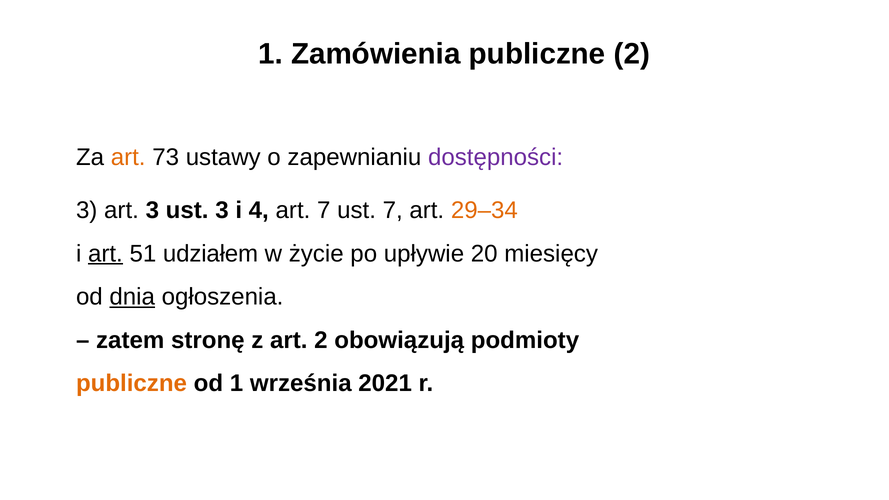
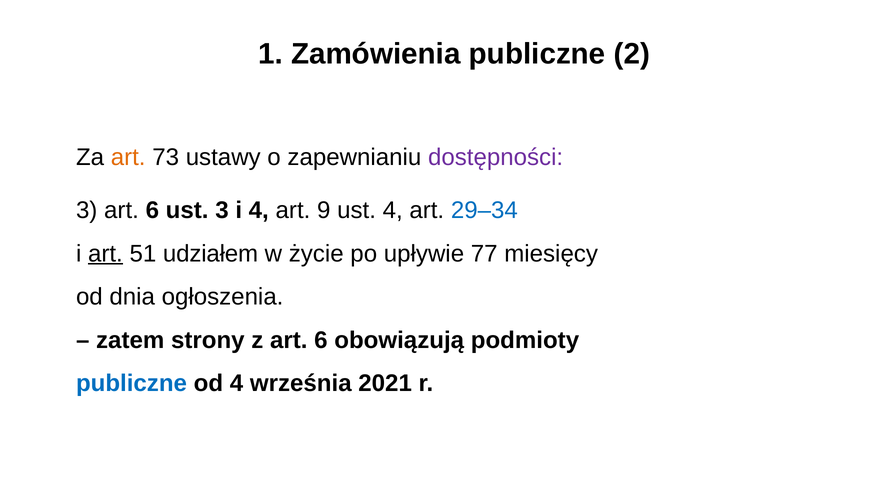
3 art 3: 3 -> 6 (152, 210)
art 7: 7 -> 9 (324, 210)
ust 7: 7 -> 4 (393, 210)
29–34 colour: orange -> blue (484, 210)
20: 20 -> 77 (484, 254)
dnia underline: present -> none (132, 297)
stronę: stronę -> strony (208, 340)
z art 2: 2 -> 6 (321, 340)
publiczne colour: orange -> blue (131, 384)
od 1: 1 -> 4 (237, 384)
